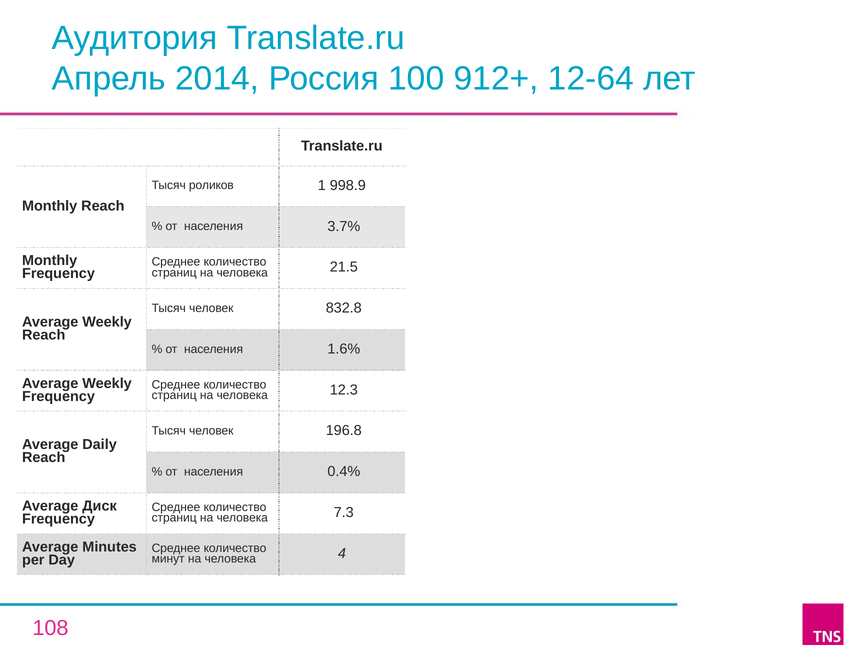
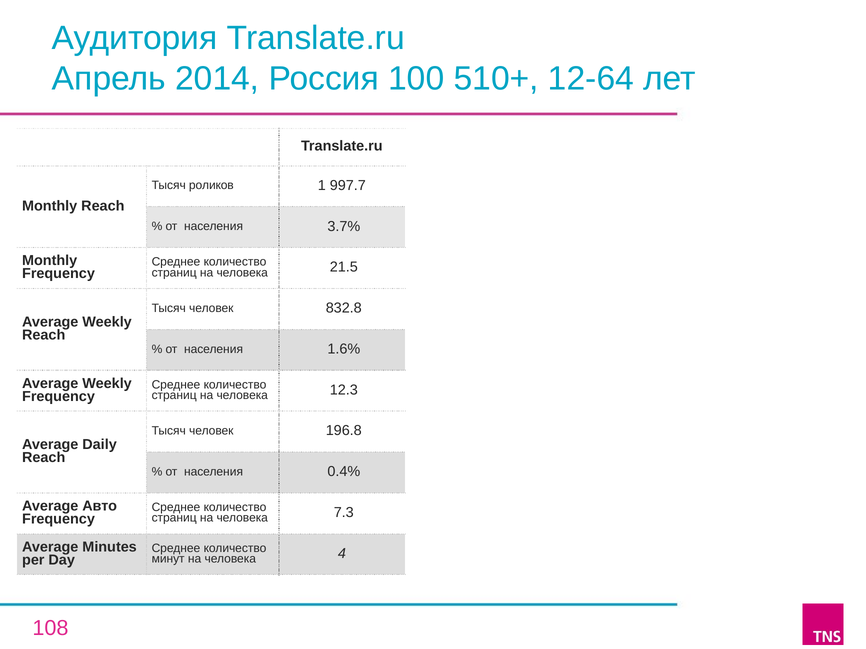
912+: 912+ -> 510+ (496, 79)
998.9: 998.9 -> 997.7 (348, 186)
Диск: Диск -> Авто (100, 506)
